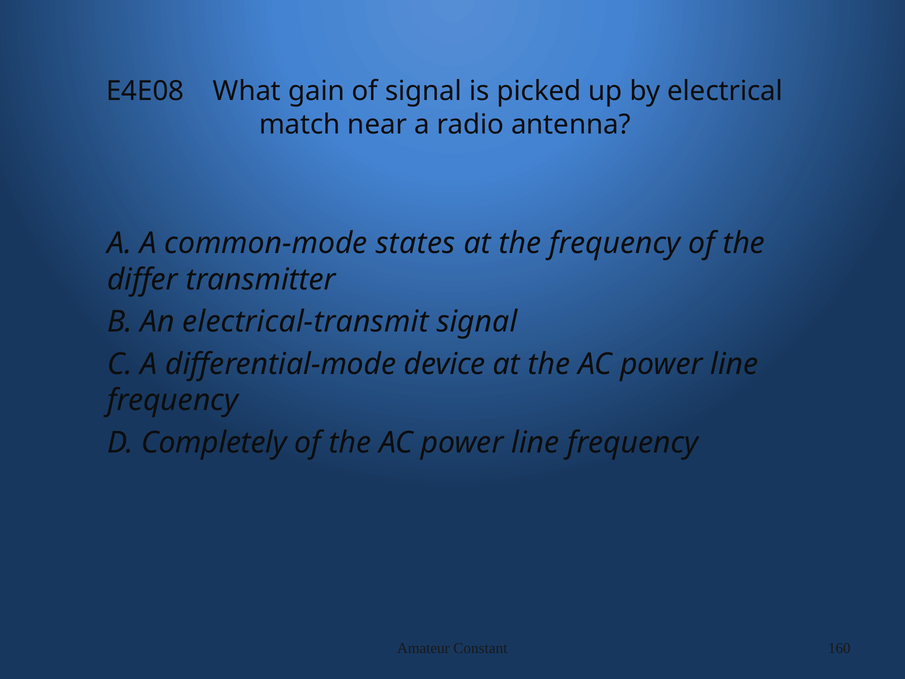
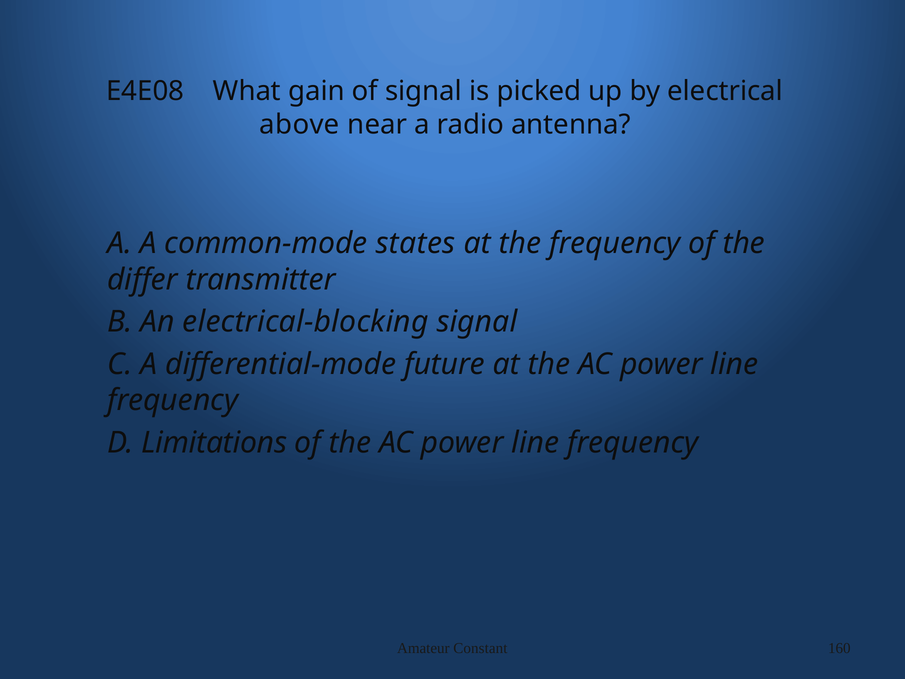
match: match -> above (299, 124)
electrical-transmit: electrical-transmit -> electrical-blocking (305, 322)
device: device -> future (445, 364)
Completely: Completely -> Limitations (214, 443)
